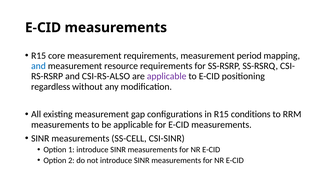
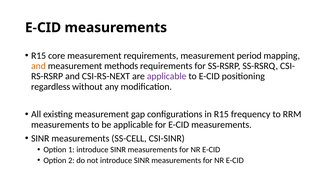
and colour: blue -> orange (38, 66)
resource: resource -> methods (121, 66)
CSI-RS-ALSO: CSI-RS-ALSO -> CSI-RS-NEXT (106, 76)
conditions: conditions -> frequency (251, 114)
